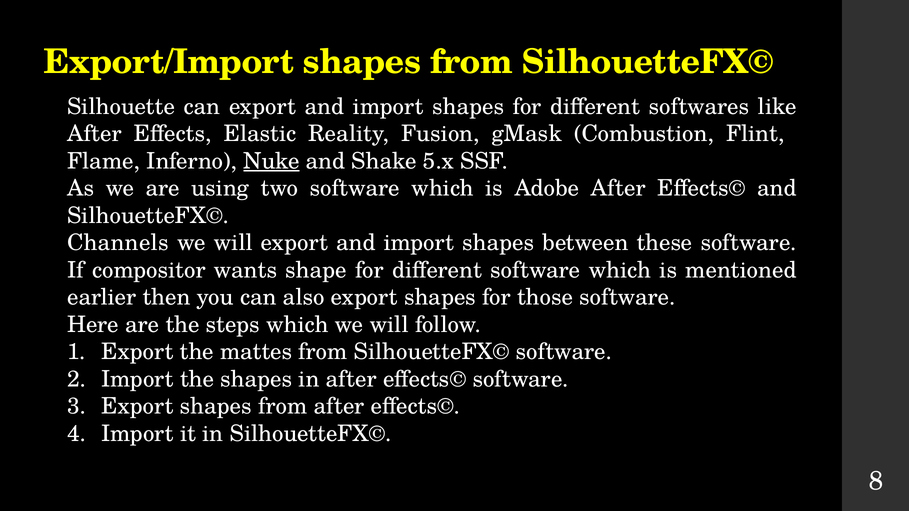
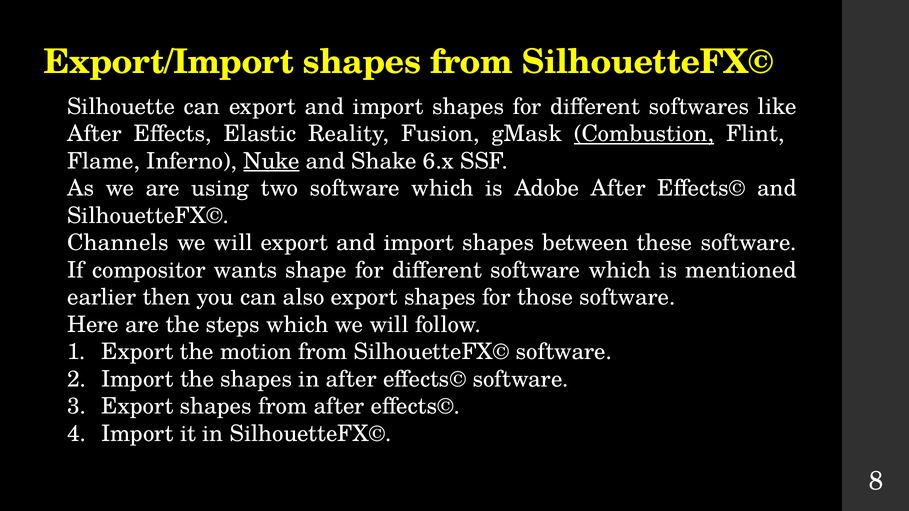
Combustion underline: none -> present (644, 134)
5.x: 5.x -> 6.x (438, 161)
mattes: mattes -> motion (256, 352)
